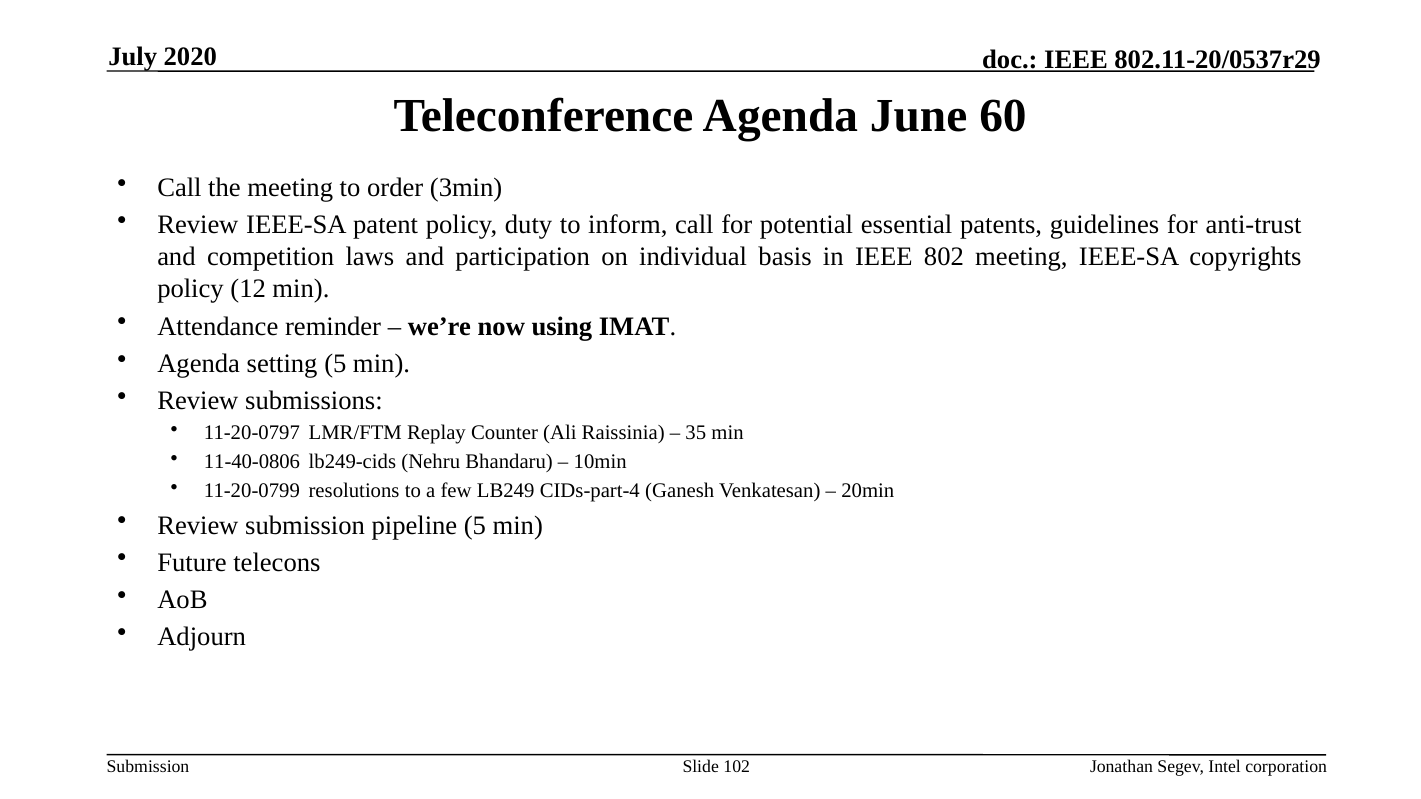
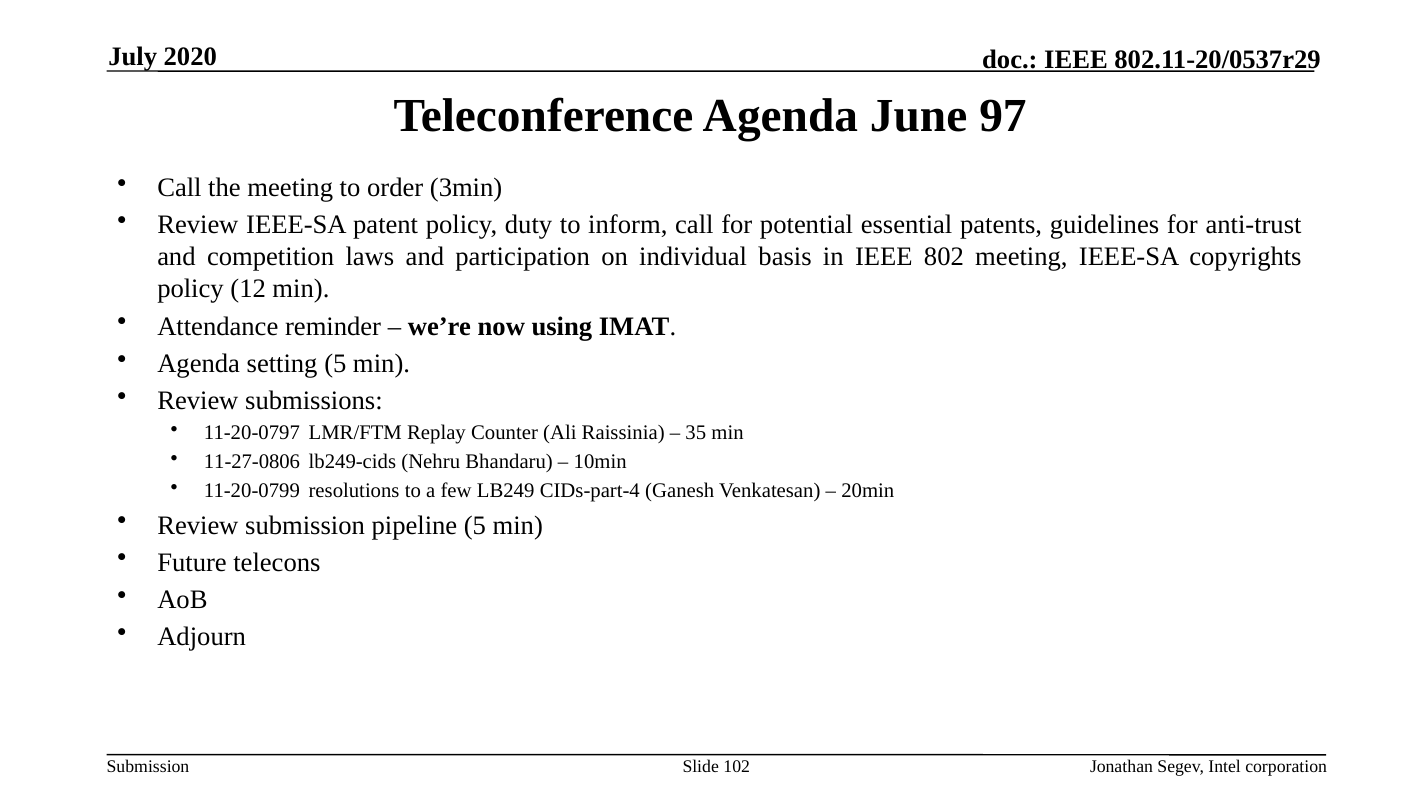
60: 60 -> 97 (1003, 116)
11-40-0806: 11-40-0806 -> 11-27-0806 (252, 462)
